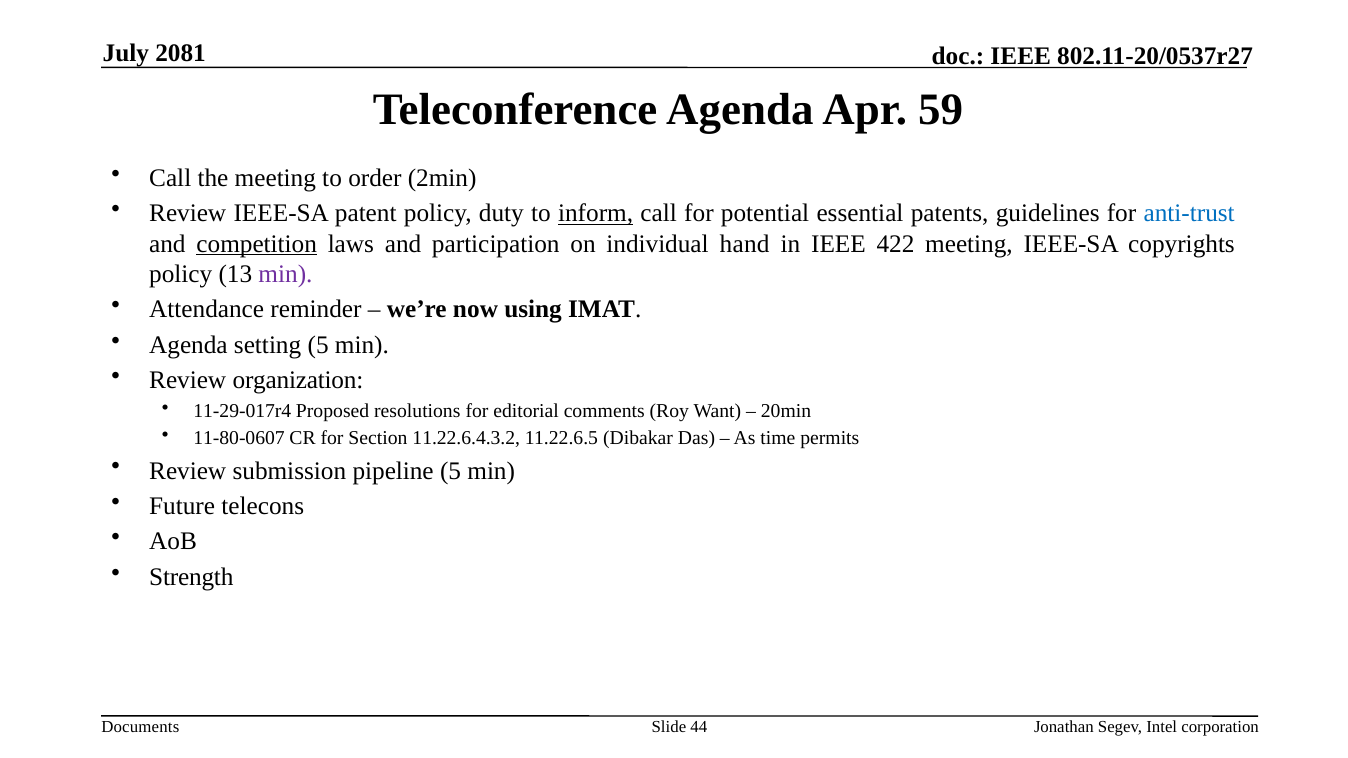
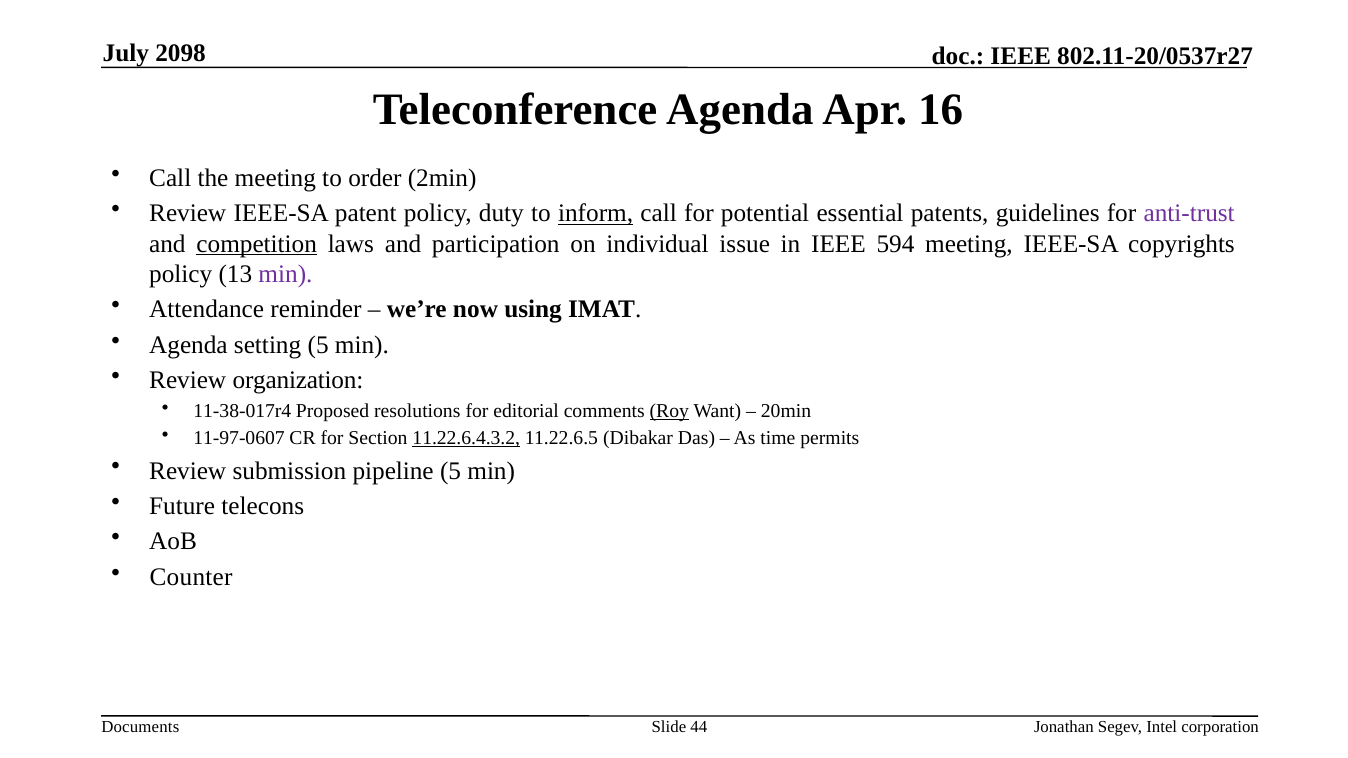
2081: 2081 -> 2098 (181, 54)
59: 59 -> 16 (941, 110)
anti-trust colour: blue -> purple (1189, 214)
hand: hand -> issue (745, 244)
422: 422 -> 594 (895, 244)
11-29-017r4: 11-29-017r4 -> 11-38-017r4 (242, 411)
Roy underline: none -> present (669, 411)
11-80-0607: 11-80-0607 -> 11-97-0607 (239, 438)
11.22.6.4.3.2 underline: none -> present (466, 438)
Strength: Strength -> Counter (191, 577)
